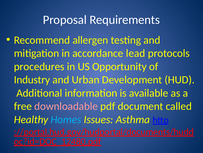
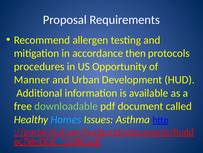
lead: lead -> then (136, 53)
Industry: Industry -> Manner (32, 79)
downloadable colour: pink -> light green (66, 106)
